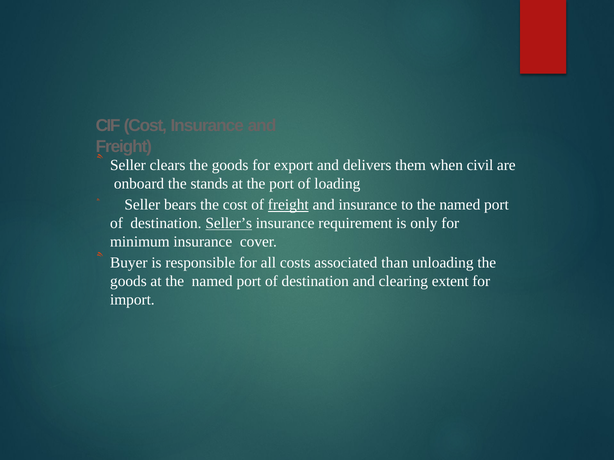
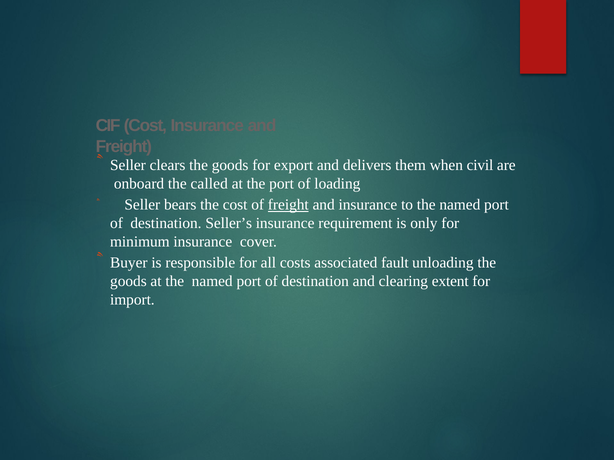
stands: stands -> called (209, 184)
Seller’s underline: present -> none (229, 223)
than: than -> fault (395, 263)
